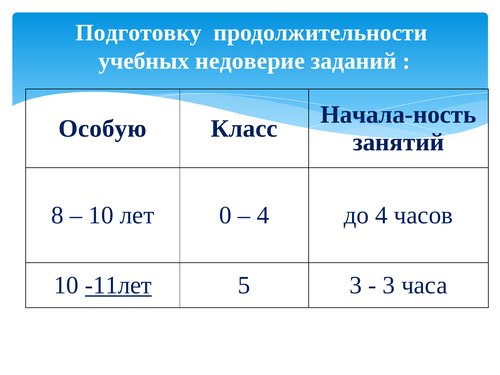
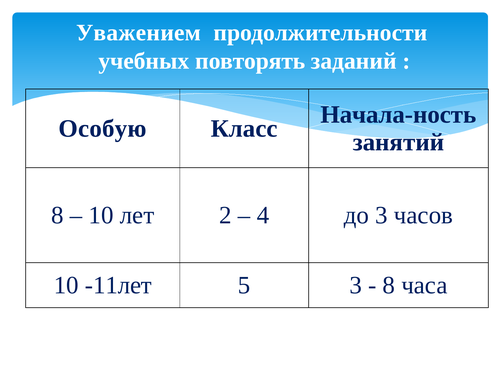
Подготовку: Подготовку -> Уважением (139, 33)
недоверие: недоверие -> повторять (250, 61)
0: 0 -> 2 (225, 215)
до 4: 4 -> 3 (381, 215)
-11лет underline: present -> none (118, 285)
3: 3 -> 8 (389, 285)
